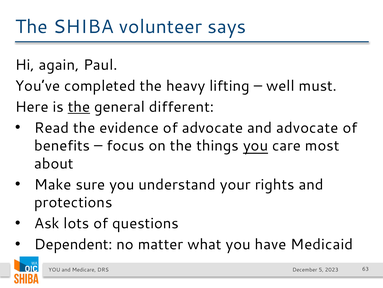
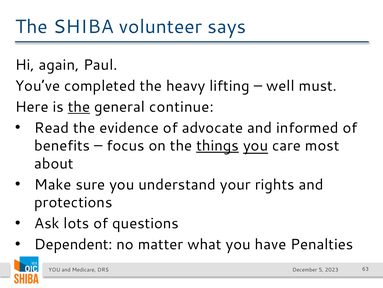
different: different -> continue (181, 107)
and advocate: advocate -> informed (307, 128)
things underline: none -> present (218, 145)
Medicaid: Medicaid -> Penalties (322, 244)
